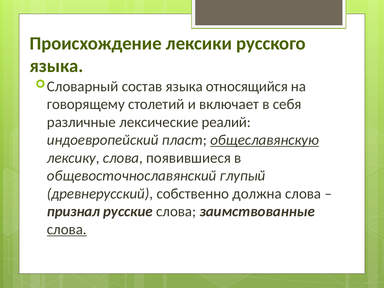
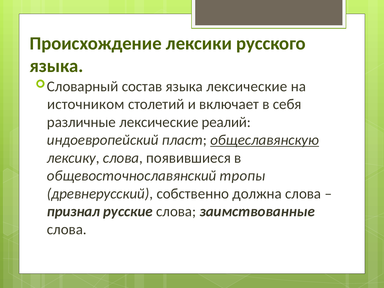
языка относящийся: относящийся -> лексические (247, 86)
говорящему: говорящему -> источником (86, 104)
глупый: глупый -> тропы (242, 176)
слова underline: present -> none (67, 229)
